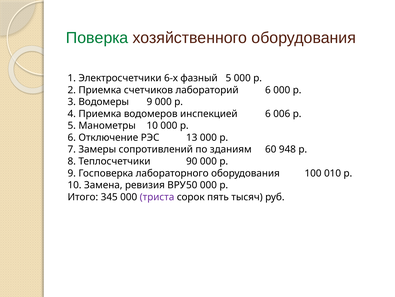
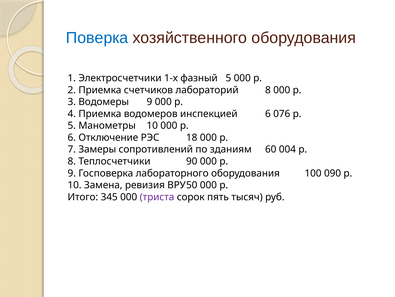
Поверка colour: green -> blue (97, 38)
6-х: 6-х -> 1-х (171, 78)
лабораторий 6: 6 -> 8 (268, 90)
006: 006 -> 076 (282, 114)
13: 13 -> 18 (192, 137)
948: 948 -> 004 (287, 149)
010: 010 -> 090 (333, 173)
